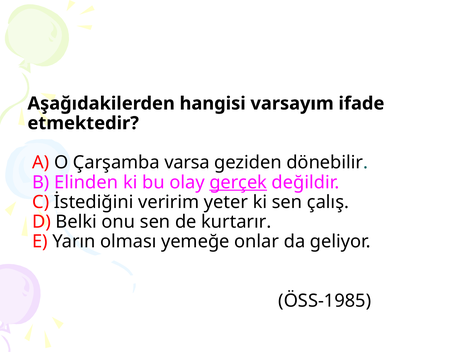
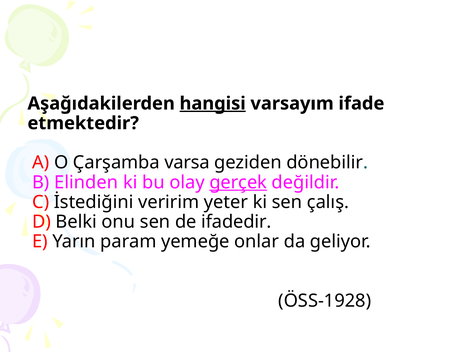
hangisi underline: none -> present (213, 104)
kurtarır: kurtarır -> ifadedir (236, 222)
olması: olması -> param (128, 242)
ÖSS-1985: ÖSS-1985 -> ÖSS-1928 (325, 301)
